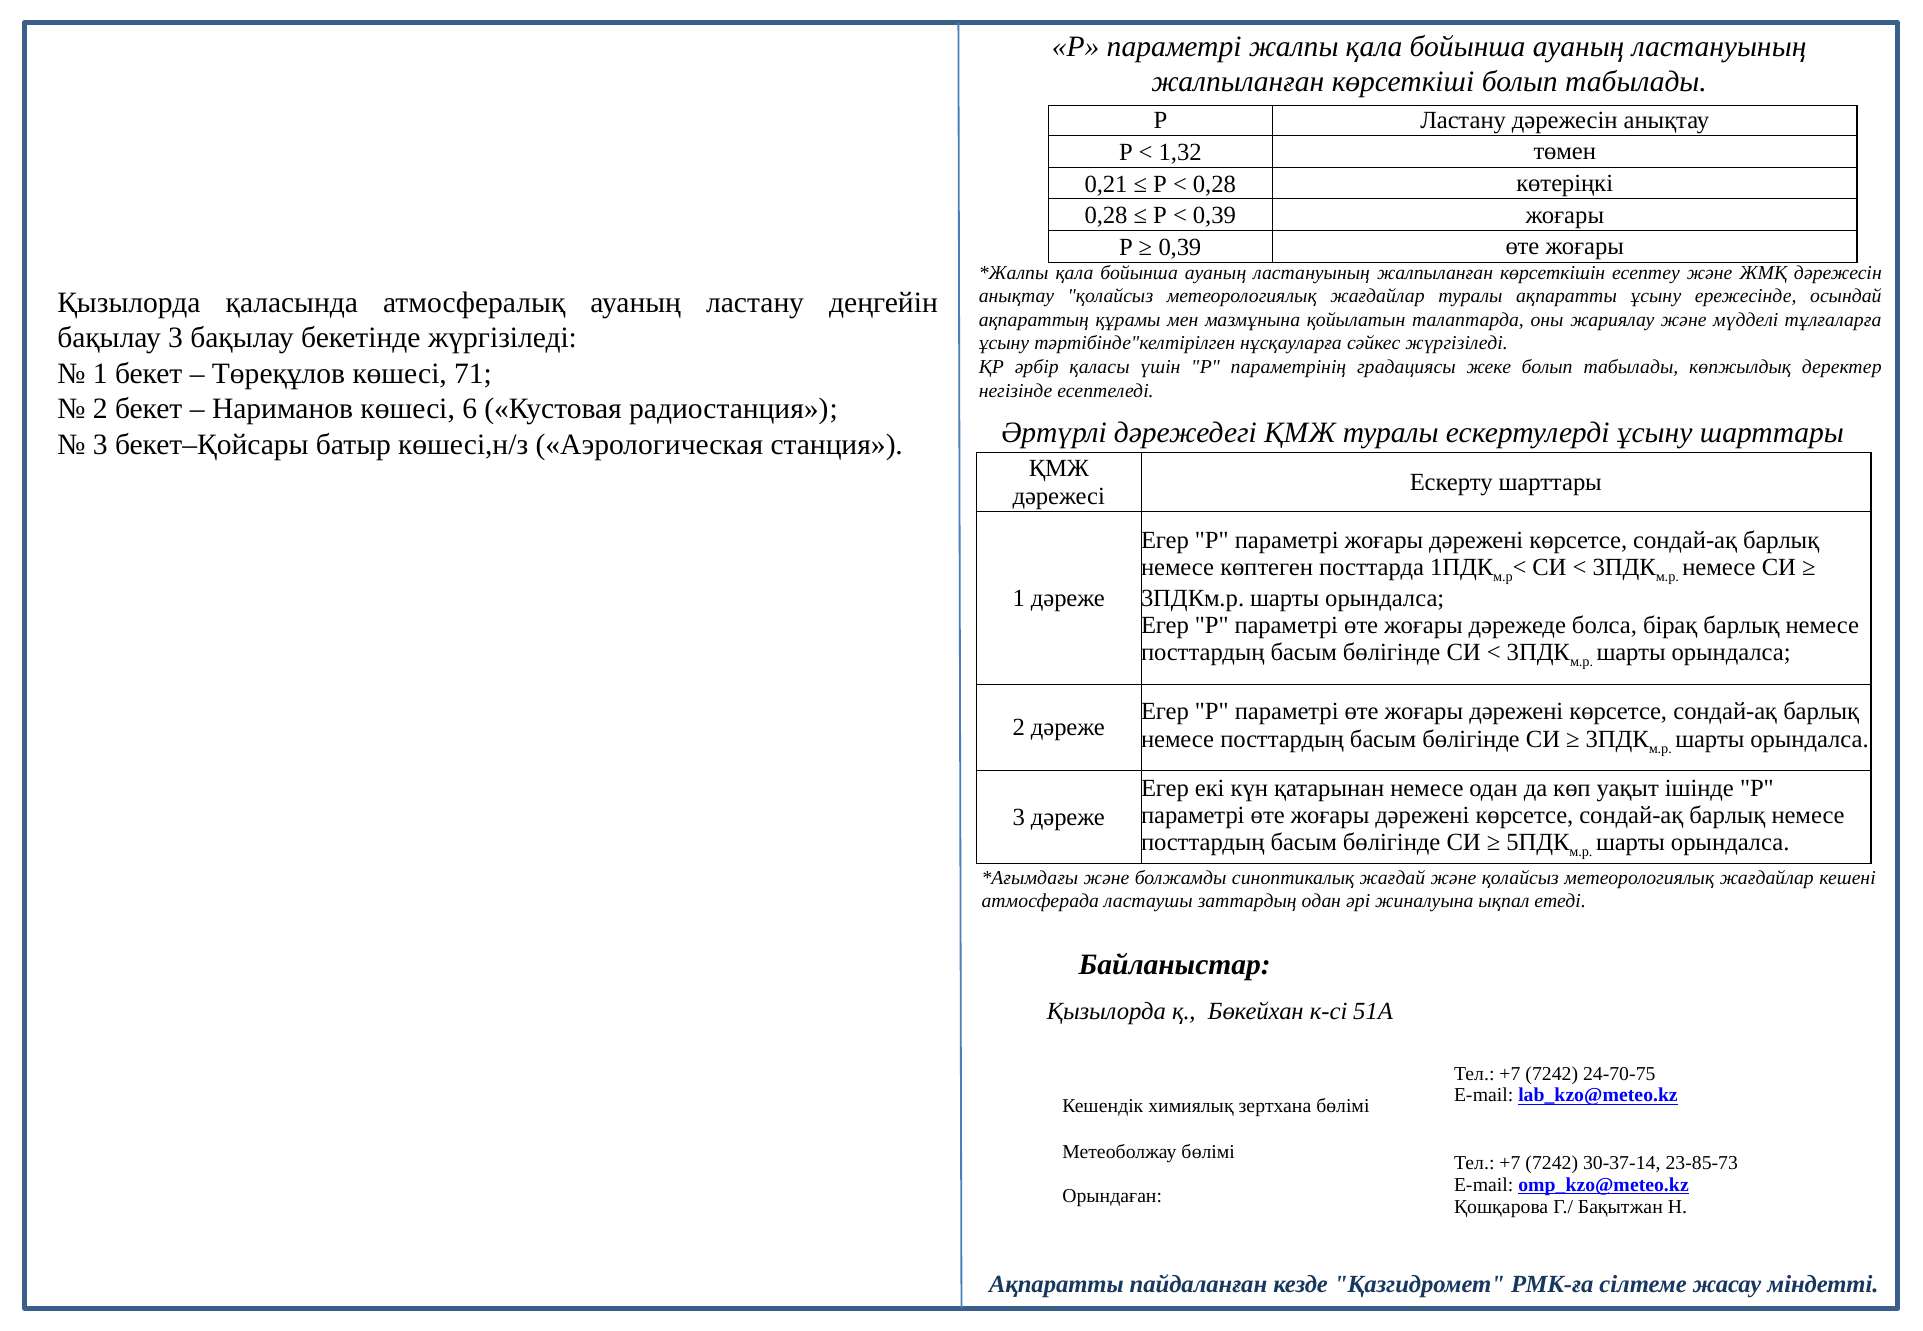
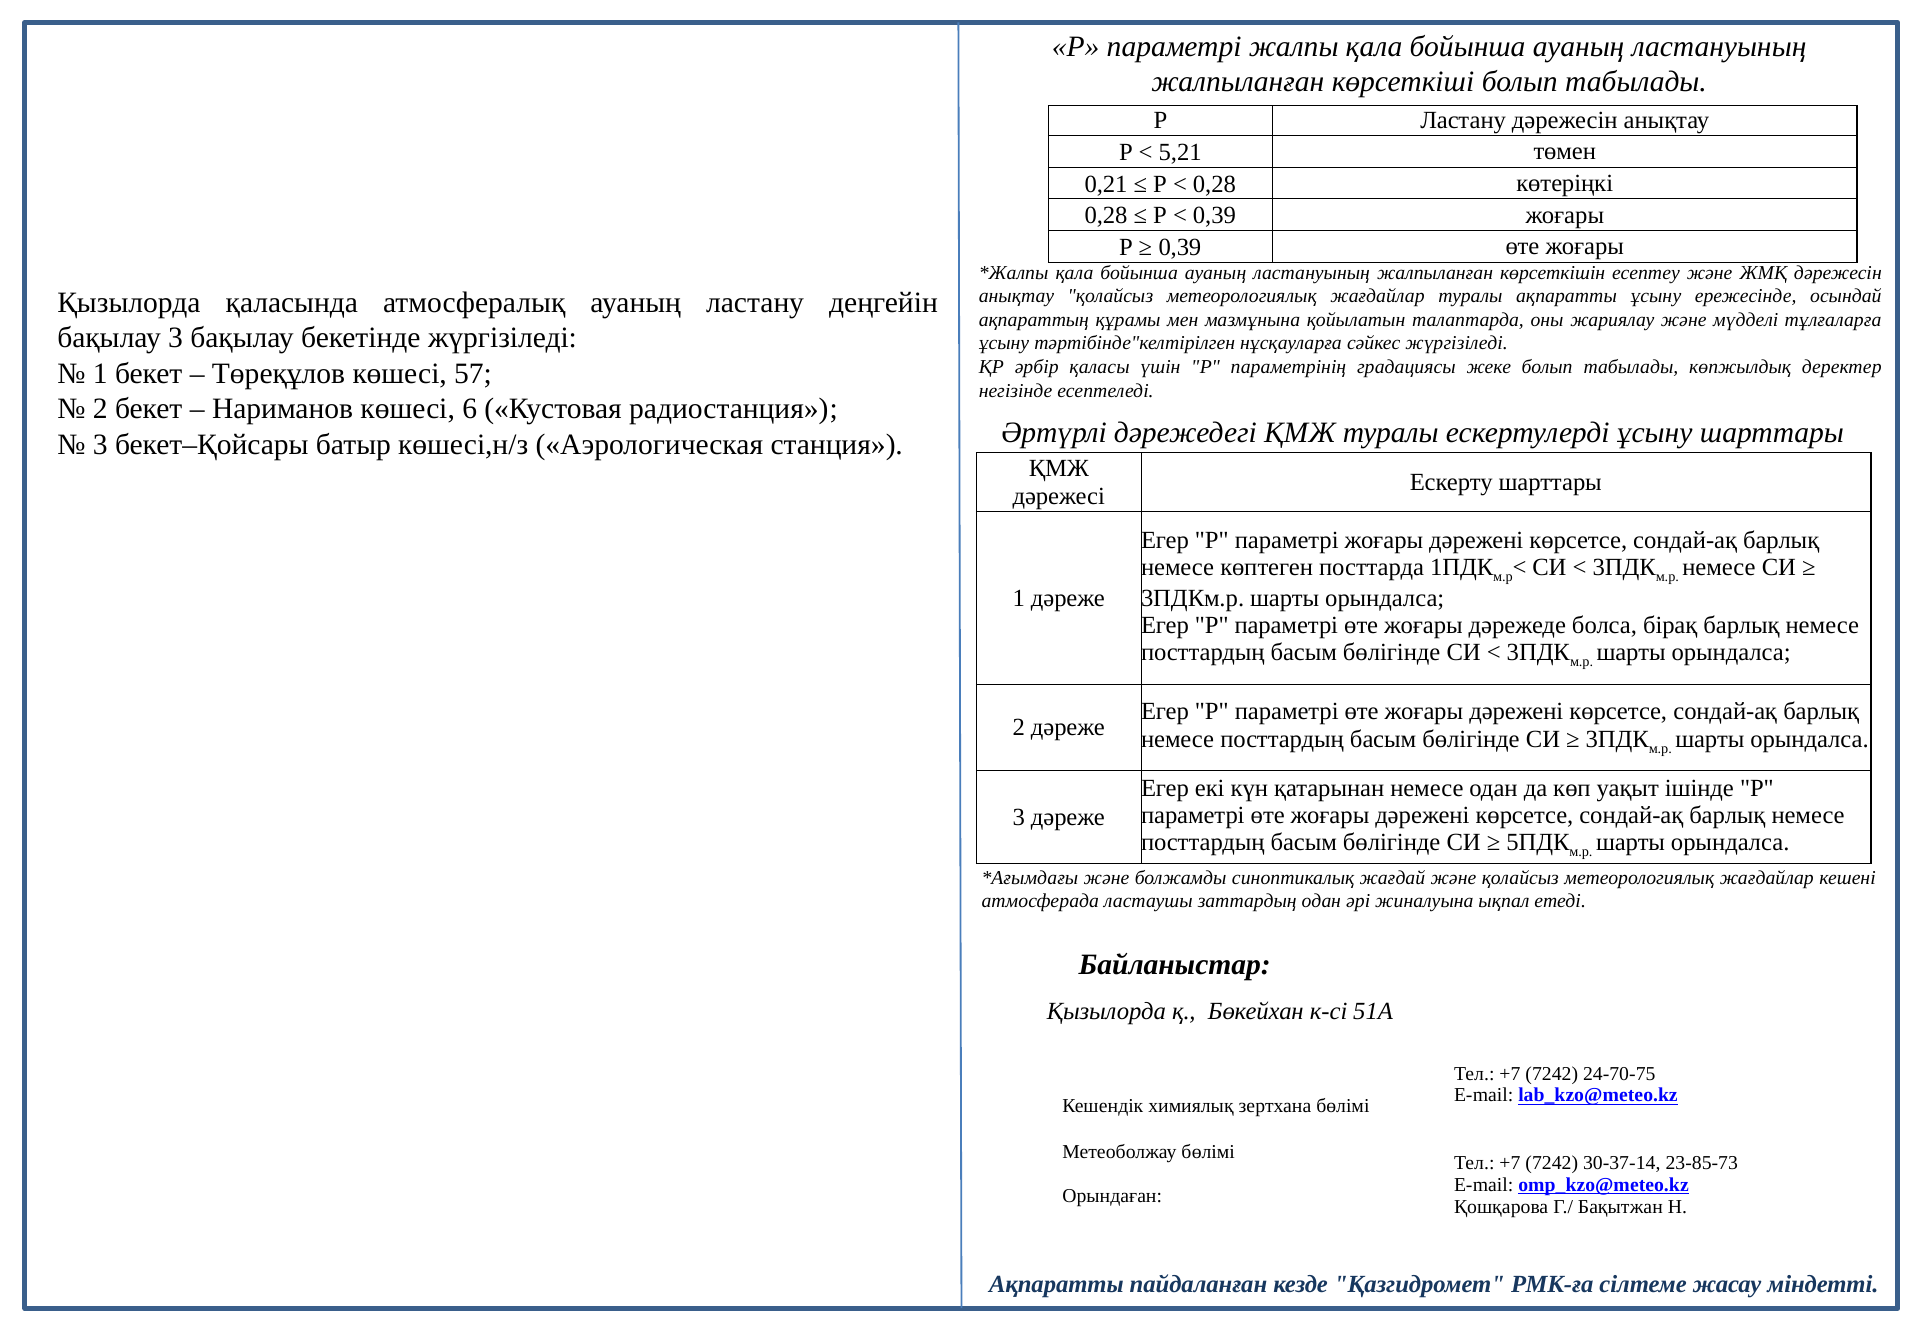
1,32: 1,32 -> 5,21 (1180, 152)
71: 71 -> 57 (473, 374)
